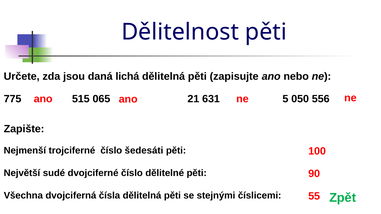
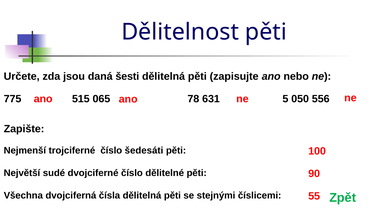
lichá: lichá -> šesti (127, 76)
21: 21 -> 78 (193, 99)
